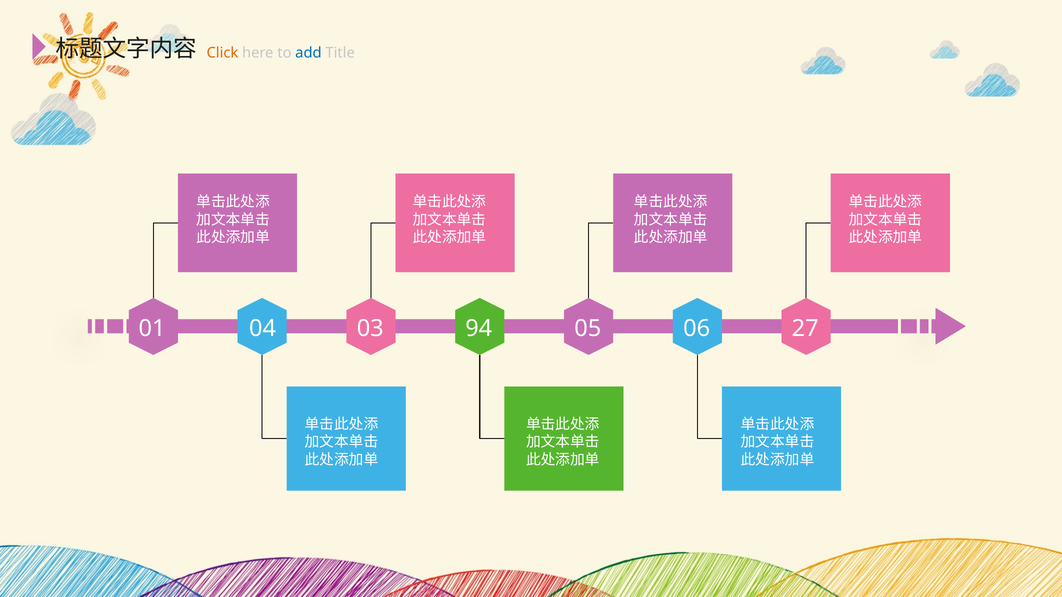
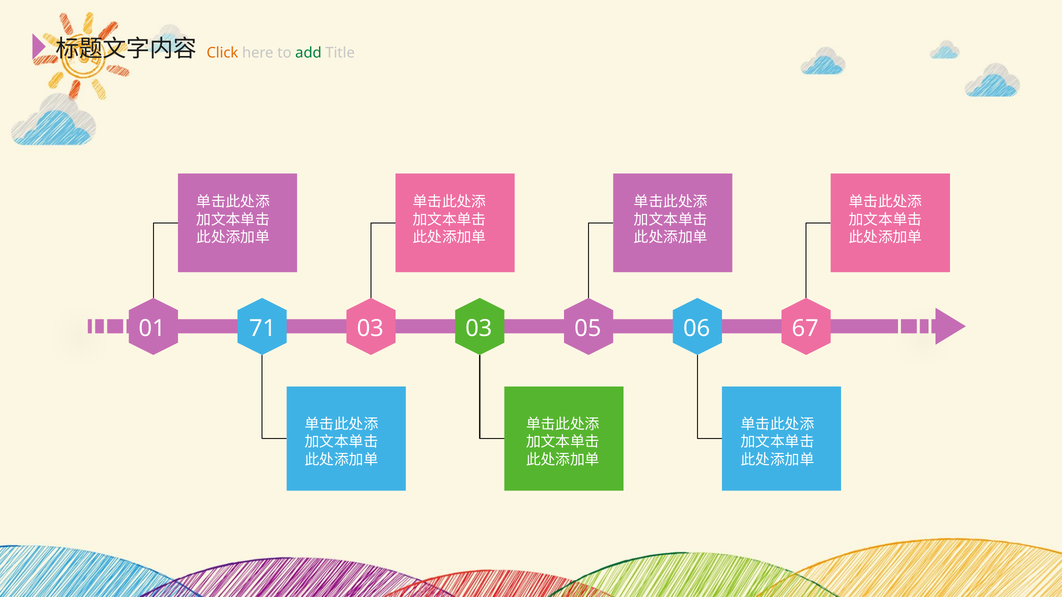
add colour: blue -> green (308, 53)
04: 04 -> 71 (263, 329)
03 94: 94 -> 03 (479, 329)
27: 27 -> 67 (805, 329)
